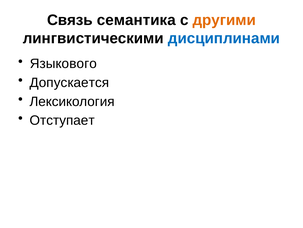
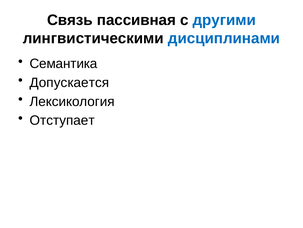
семантика: семантика -> пассивная (136, 20)
другими colour: orange -> blue (224, 20)
Языкового: Языкового -> Семантика (63, 64)
